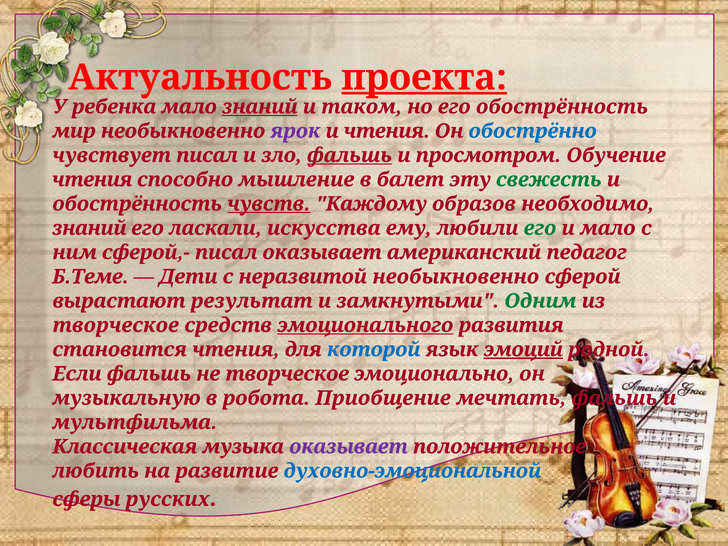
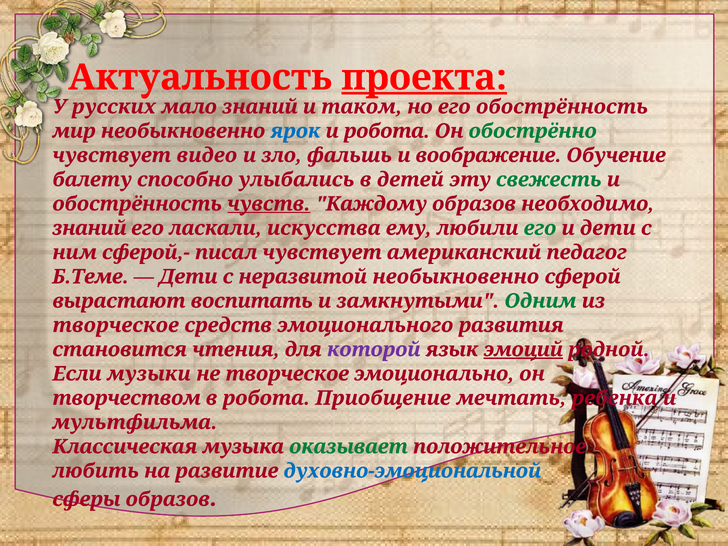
ребенка: ребенка -> русских (114, 107)
знаний underline: present -> none (260, 107)
ярок colour: purple -> blue (295, 131)
и чтения: чтения -> робота (387, 131)
обострённо colour: blue -> green (533, 131)
чувствует писал: писал -> видео (207, 155)
фальшь underline: present -> none (350, 155)
просмотром: просмотром -> воображение (488, 155)
чтения: чтения -> балету (92, 180)
мышление: мышление -> улыбались (296, 180)
балет: балет -> детей (410, 180)
и мало: мало -> дети (608, 228)
писал оказывает: оказывает -> чувствует (322, 252)
результат: результат -> воспитать (252, 301)
эмоционального underline: present -> none (365, 325)
которой colour: blue -> purple (374, 350)
Если фальшь: фальшь -> музыки (149, 374)
музыкальную: музыкальную -> творчеством (127, 398)
мечтать фальшь: фальшь -> ребенка (614, 398)
оказывает colour: purple -> green (348, 447)
сферы русских: русских -> образов (168, 499)
